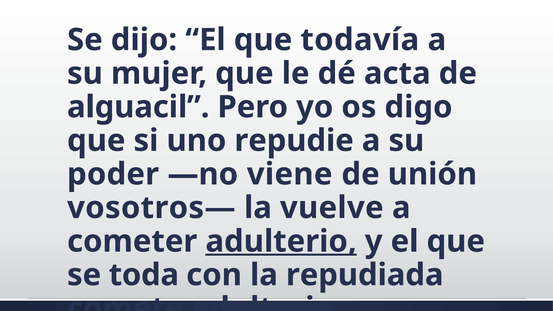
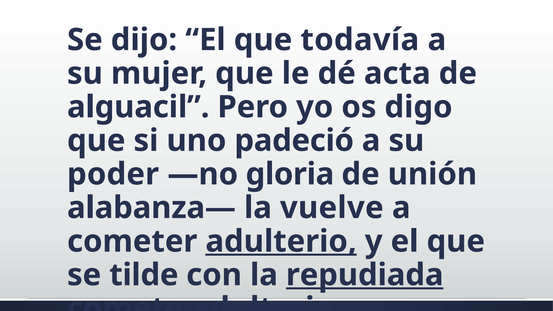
repudie: repudie -> padeció (294, 141)
viene: viene -> gloria (290, 174)
vosotros—: vosotros— -> alabanza— (152, 208)
toda: toda -> tilde (144, 275)
repudiada underline: none -> present (365, 275)
